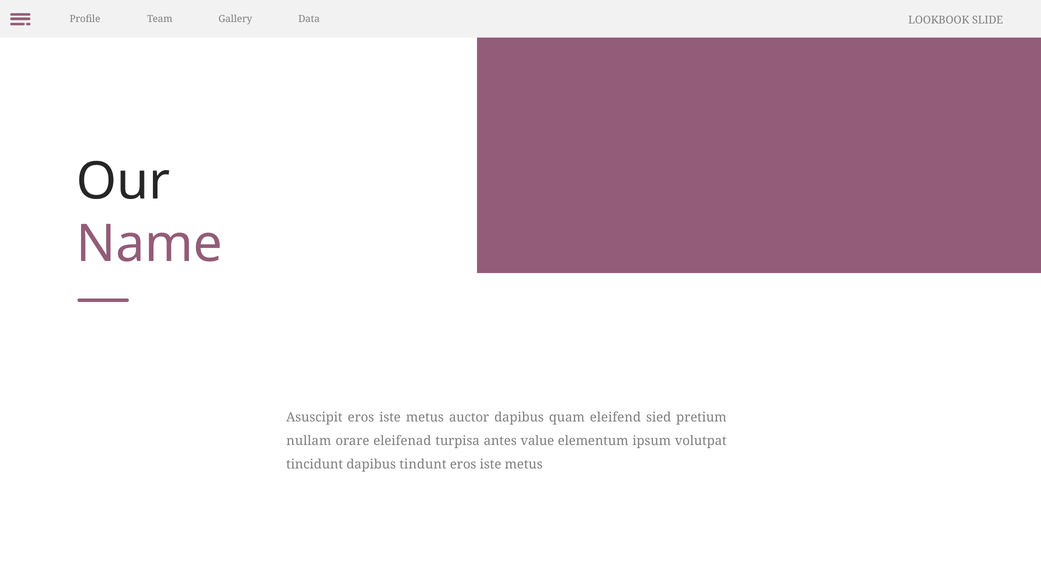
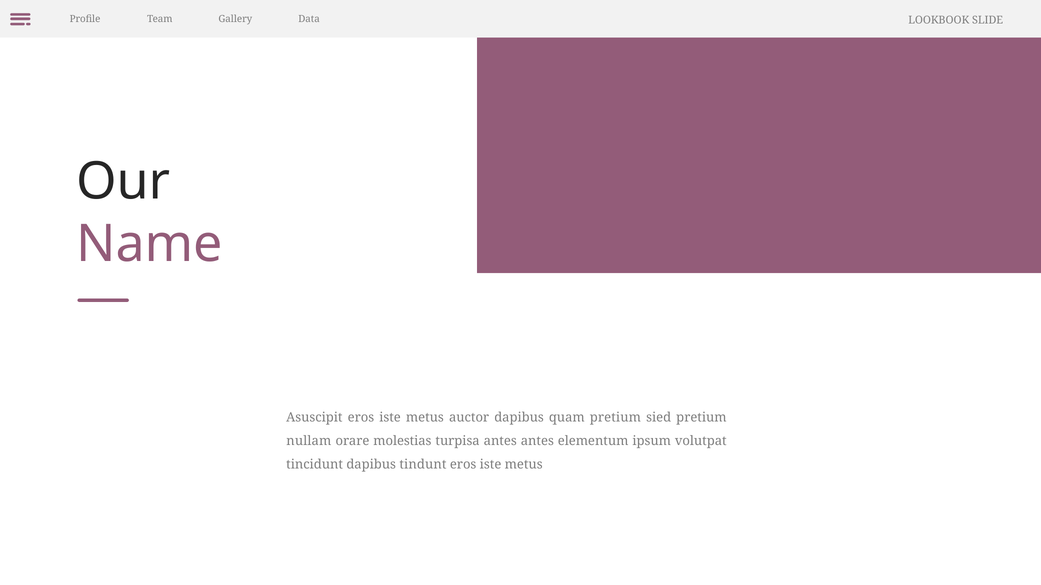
quam eleifend: eleifend -> pretium (615, 418)
eleifenad: eleifenad -> molestias (402, 441)
antes value: value -> antes (537, 441)
